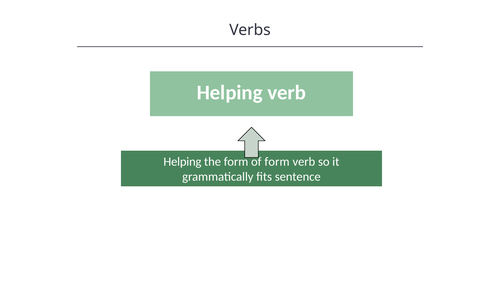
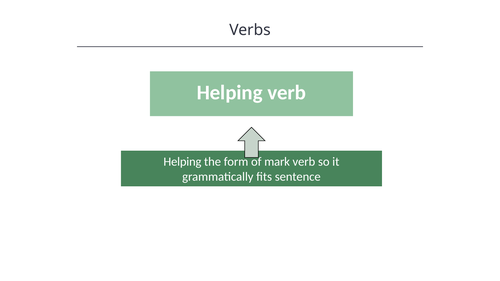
of form: form -> mark (277, 162)
